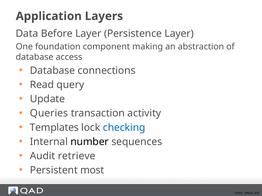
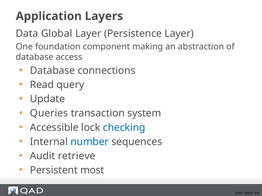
Before: Before -> Global (57, 34)
activity: activity -> system (144, 113)
Templates: Templates -> Accessible (54, 128)
number colour: black -> blue (90, 142)
